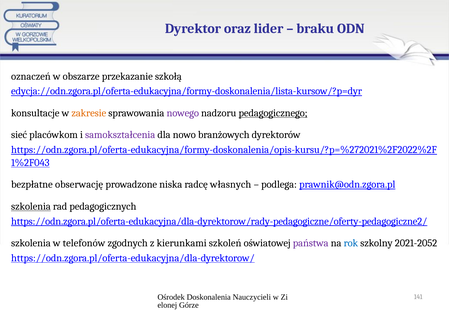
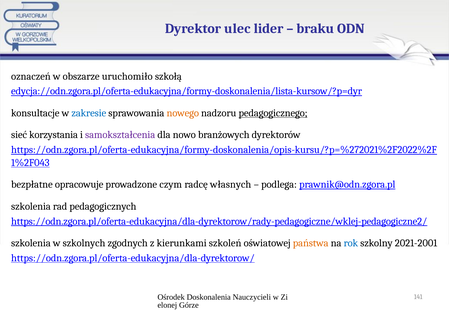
oraz: oraz -> ulec (237, 28)
przekazanie: przekazanie -> uruchomiło (127, 76)
zakresie colour: orange -> blue (89, 113)
nowego colour: purple -> orange (183, 113)
placówkom: placówkom -> korzystania (54, 135)
obserwację: obserwację -> opracowuje (79, 184)
niska: niska -> czym (171, 184)
szkolenia underline: present -> none (31, 206)
https://odn.zgora.pl/oferta-edukacyjna/dla-dyrektorow/rady-pedagogiczne/oferty-pedagogiczne2/: https://odn.zgora.pl/oferta-edukacyjna/dla-dyrektorow/rady-pedagogiczne/oferty-pedagogiczne2/ -> https://odn.zgora.pl/oferta-edukacyjna/dla-dyrektorow/rady-pedagogiczne/wklej-pedagogiczne2/ (219, 221)
telefonów: telefonów -> szkolnych (84, 243)
państwa colour: purple -> orange (311, 243)
2021-2052: 2021-2052 -> 2021-2001 (416, 243)
